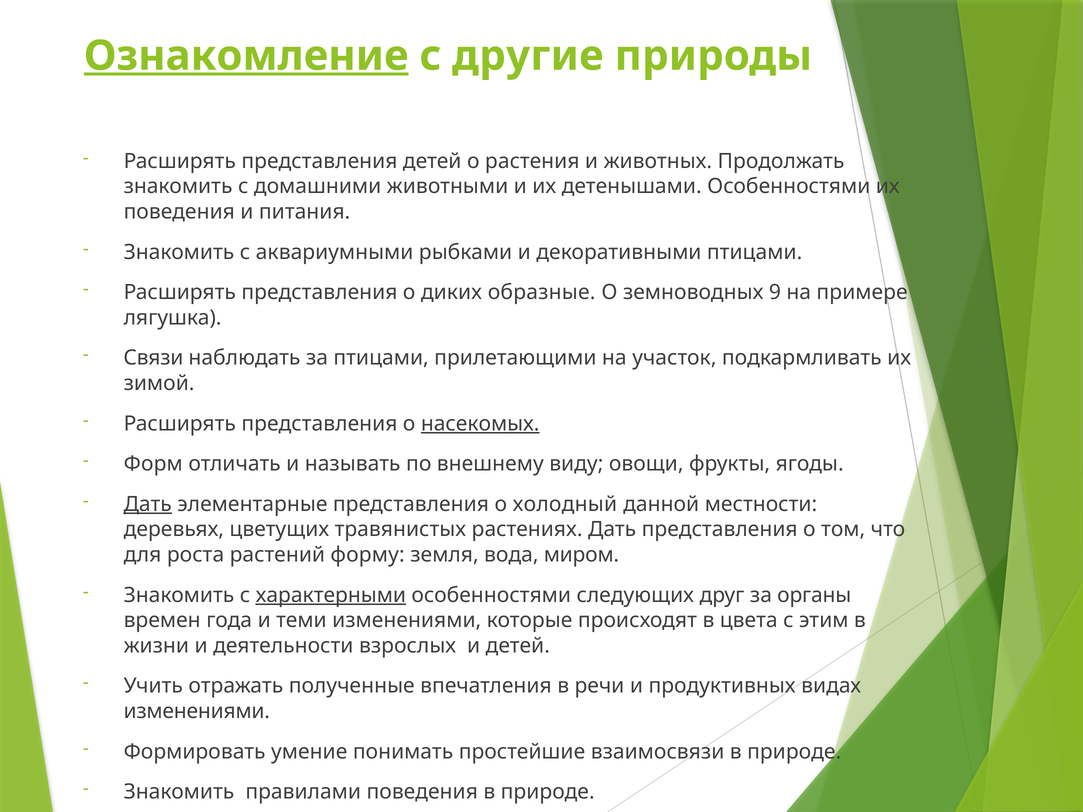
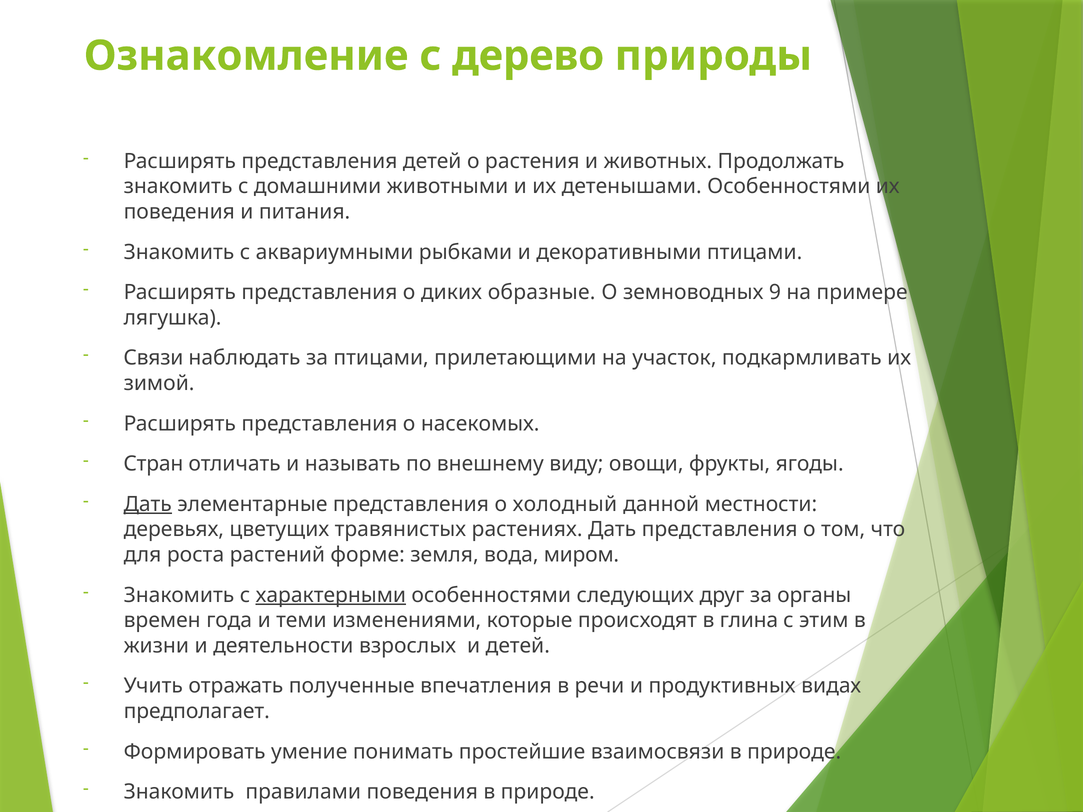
Ознакомление underline: present -> none (246, 56)
другие: другие -> дерево (528, 56)
насекомых underline: present -> none (480, 424)
Форм: Форм -> Стран (153, 464)
форму: форму -> форме (368, 555)
цвета: цвета -> глина (749, 621)
изменениями: изменениями -> предполагает (197, 711)
